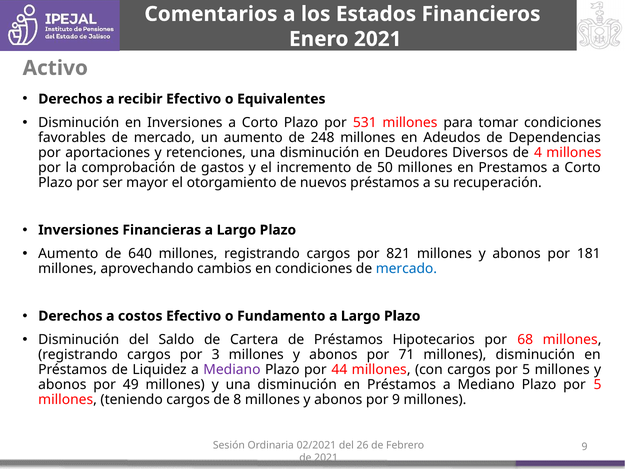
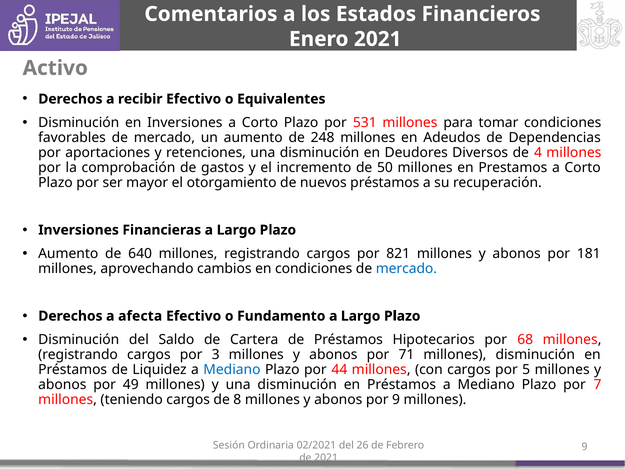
costos: costos -> afecta (140, 316)
Mediano colour: purple -> blue (232, 370)
Plazo por 5: 5 -> 7 (598, 385)
